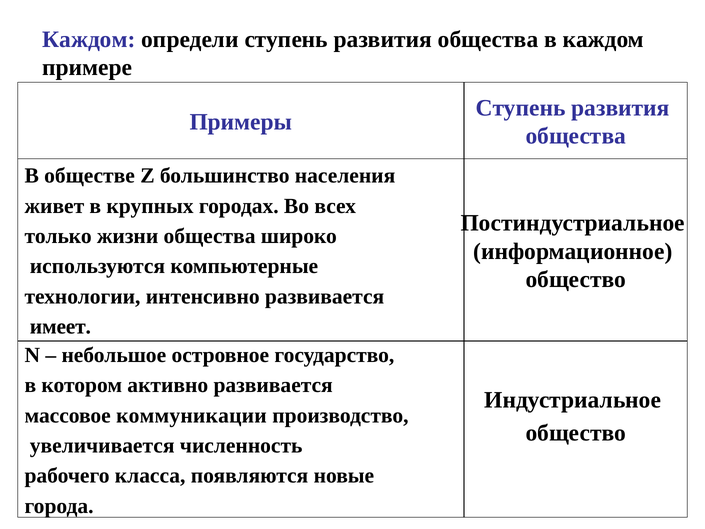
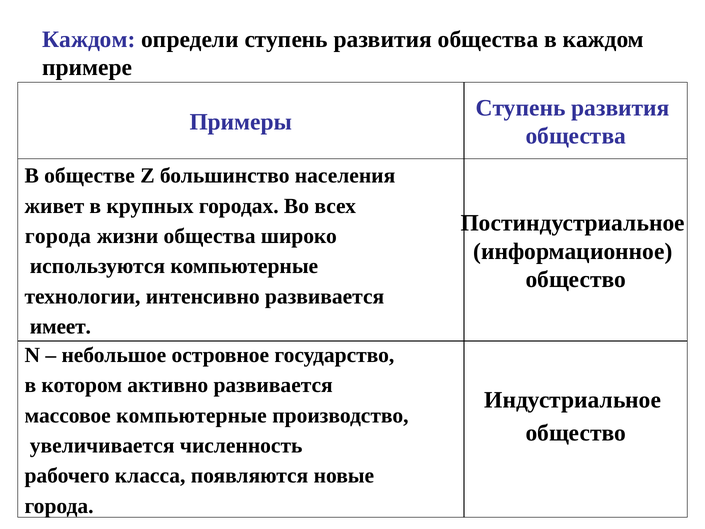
только: только -> города (58, 236)
массовое коммуникации: коммуникации -> компьютерные (191, 415)
